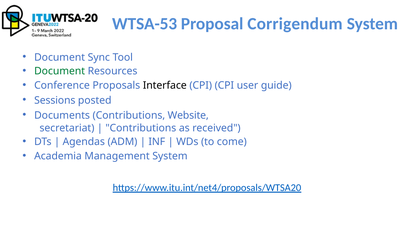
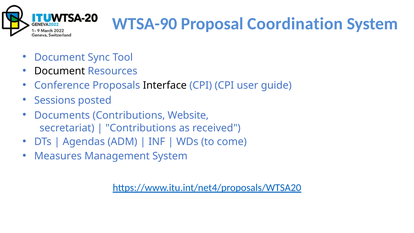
WTSA-53: WTSA-53 -> WTSA-90 (145, 24)
Corrigendum: Corrigendum -> Coordination (295, 24)
Document colour: green -> black (60, 71)
Academia: Academia -> Measures (58, 156)
